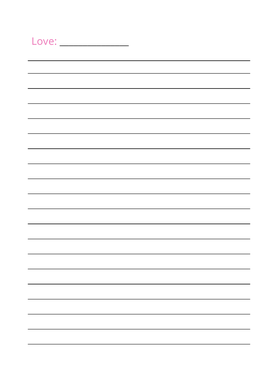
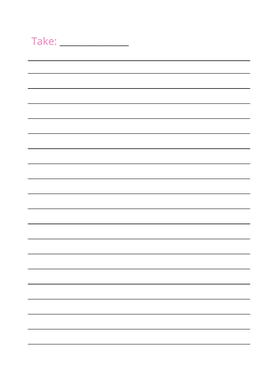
Love: Love -> Take (44, 41)
